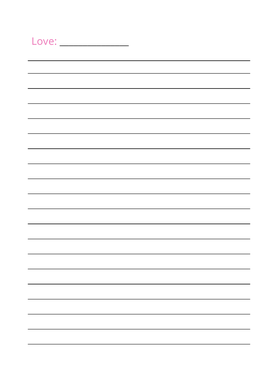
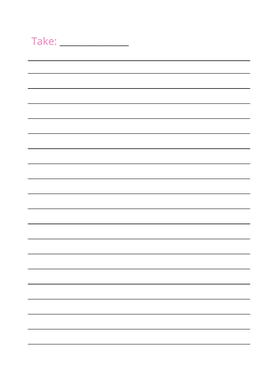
Love: Love -> Take (44, 41)
